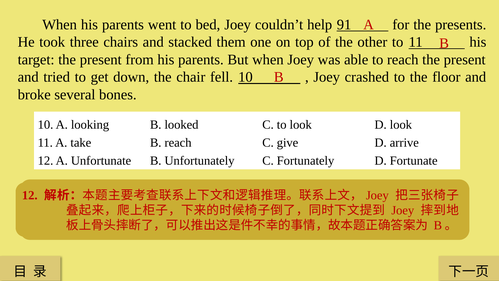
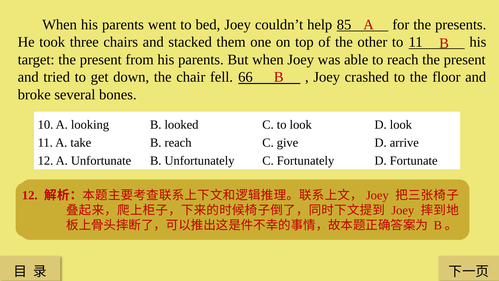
91: 91 -> 85 (344, 25)
fell 10: 10 -> 66 (245, 77)
